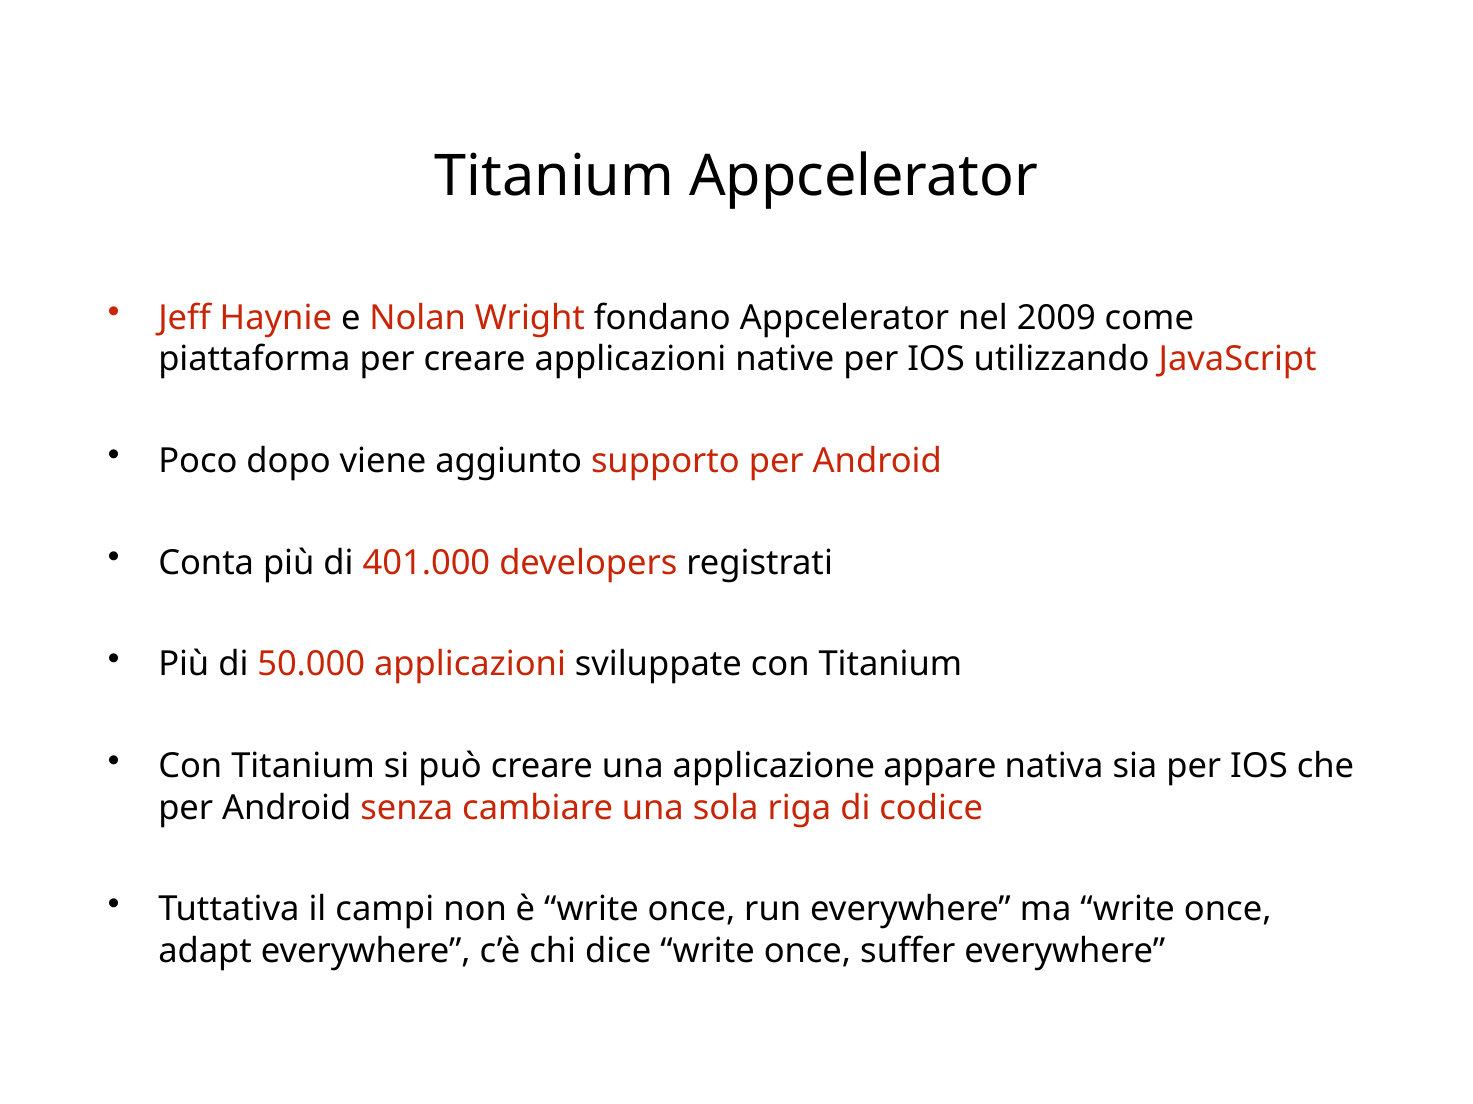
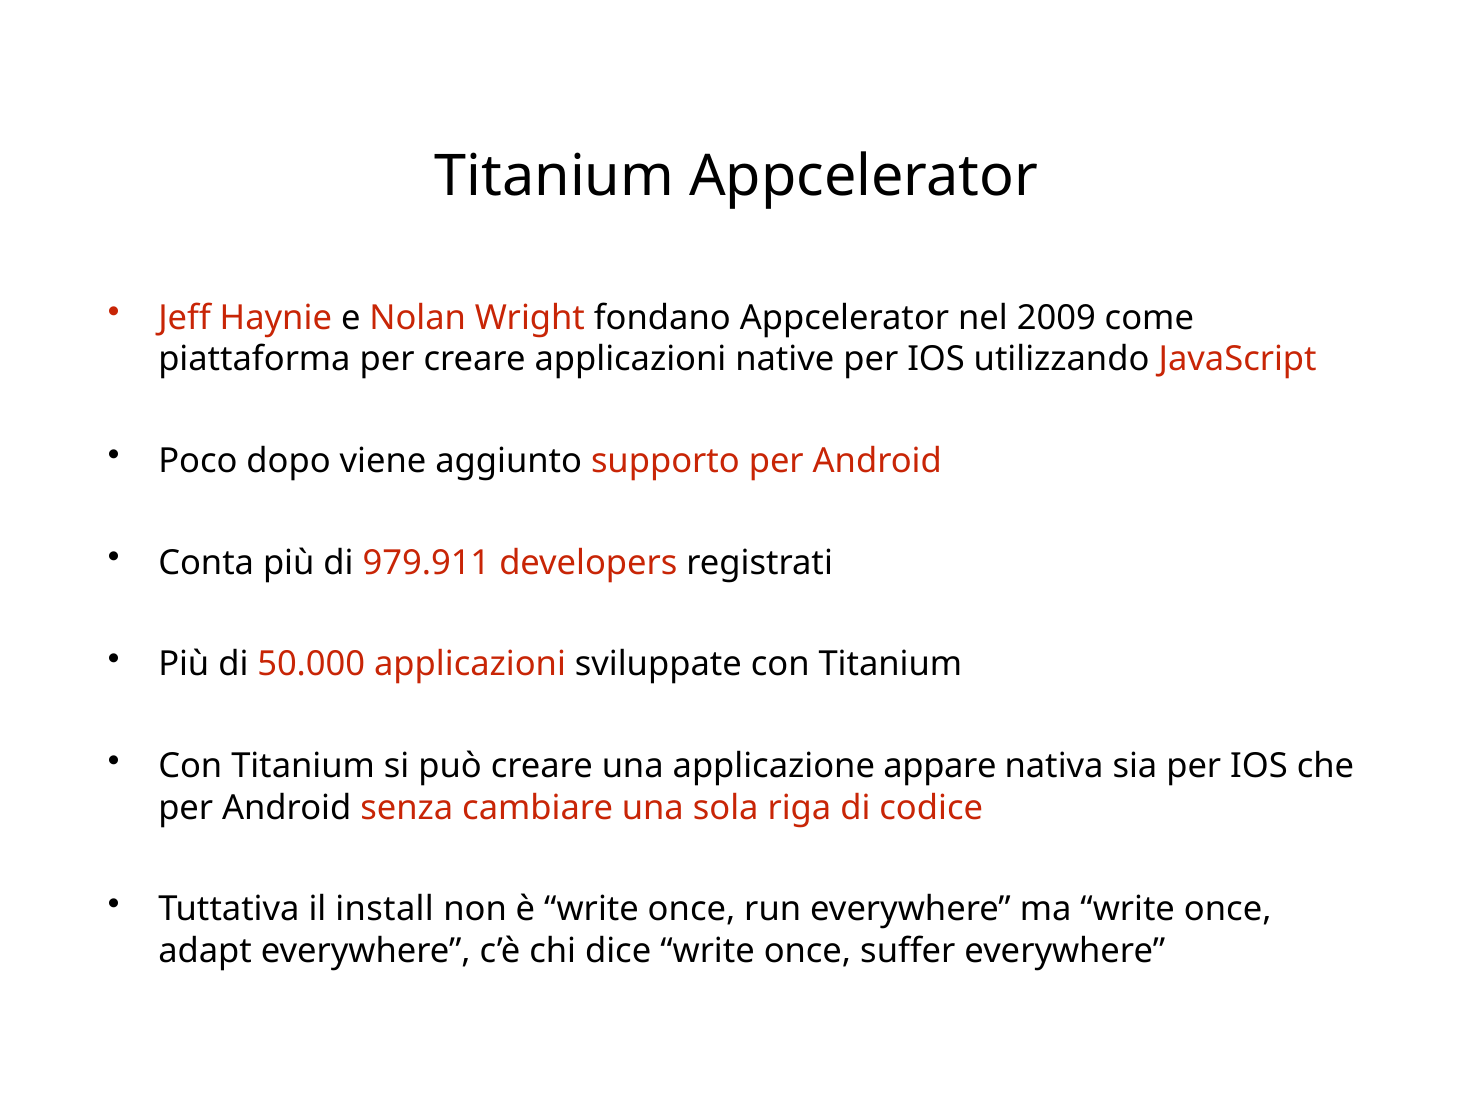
401.000: 401.000 -> 979.911 (426, 563)
campi: campi -> install (385, 910)
